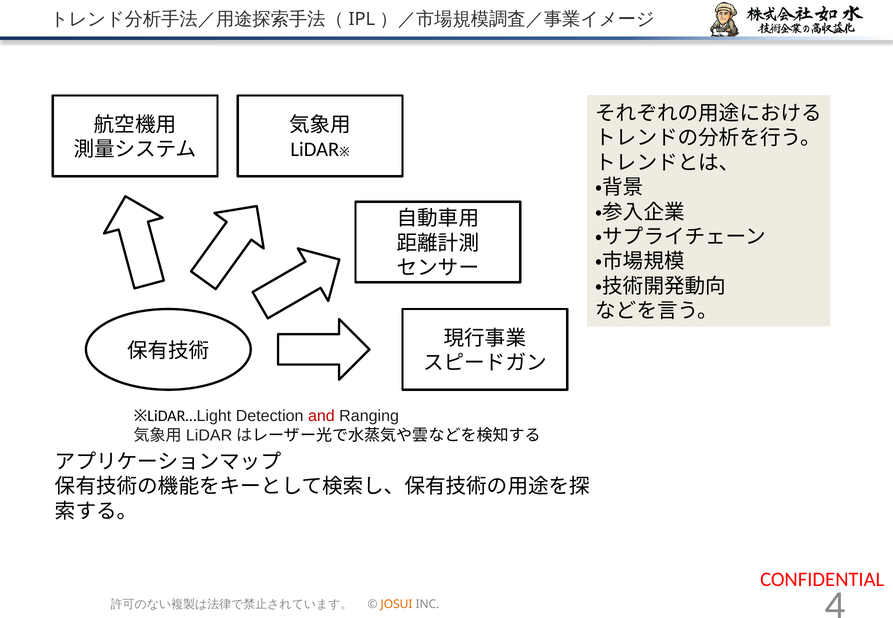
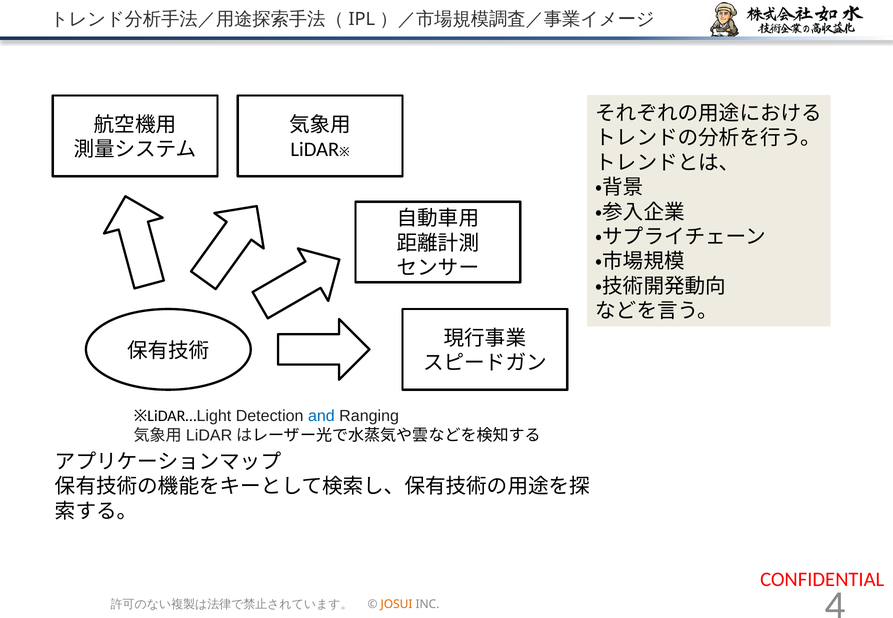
and colour: red -> blue (321, 416)
